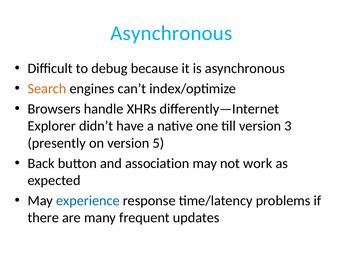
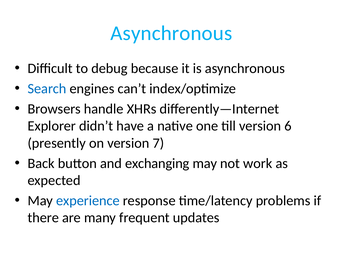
Search colour: orange -> blue (47, 89)
3: 3 -> 6 (288, 126)
5: 5 -> 7 (158, 143)
association: association -> exchanging (157, 163)
